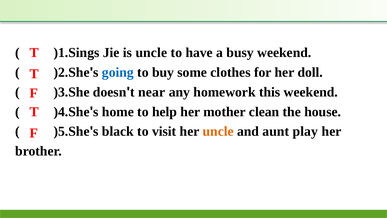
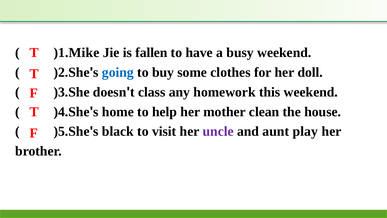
)1.Sings: )1.Sings -> )1.Mike (76, 53)
is uncle: uncle -> fallen (151, 53)
near: near -> class (152, 92)
uncle colour: orange -> purple (218, 131)
